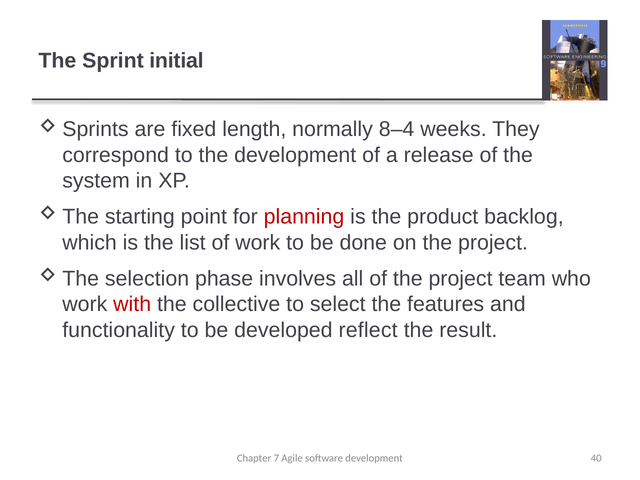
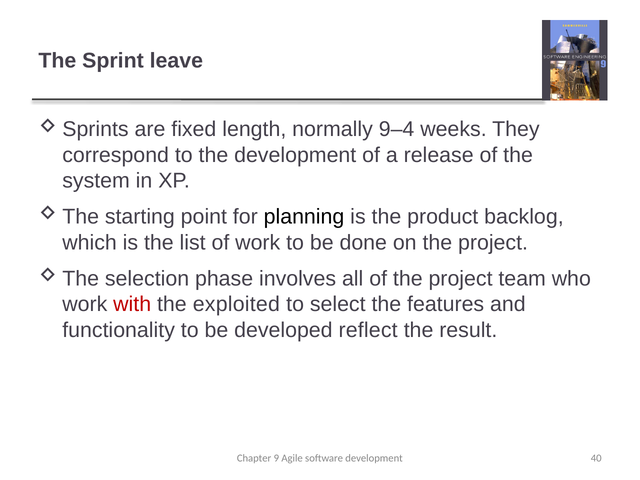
initial: initial -> leave (176, 61)
8–4: 8–4 -> 9–4 (397, 129)
planning colour: red -> black (304, 217)
collective: collective -> exploited (236, 304)
7: 7 -> 9 (276, 458)
